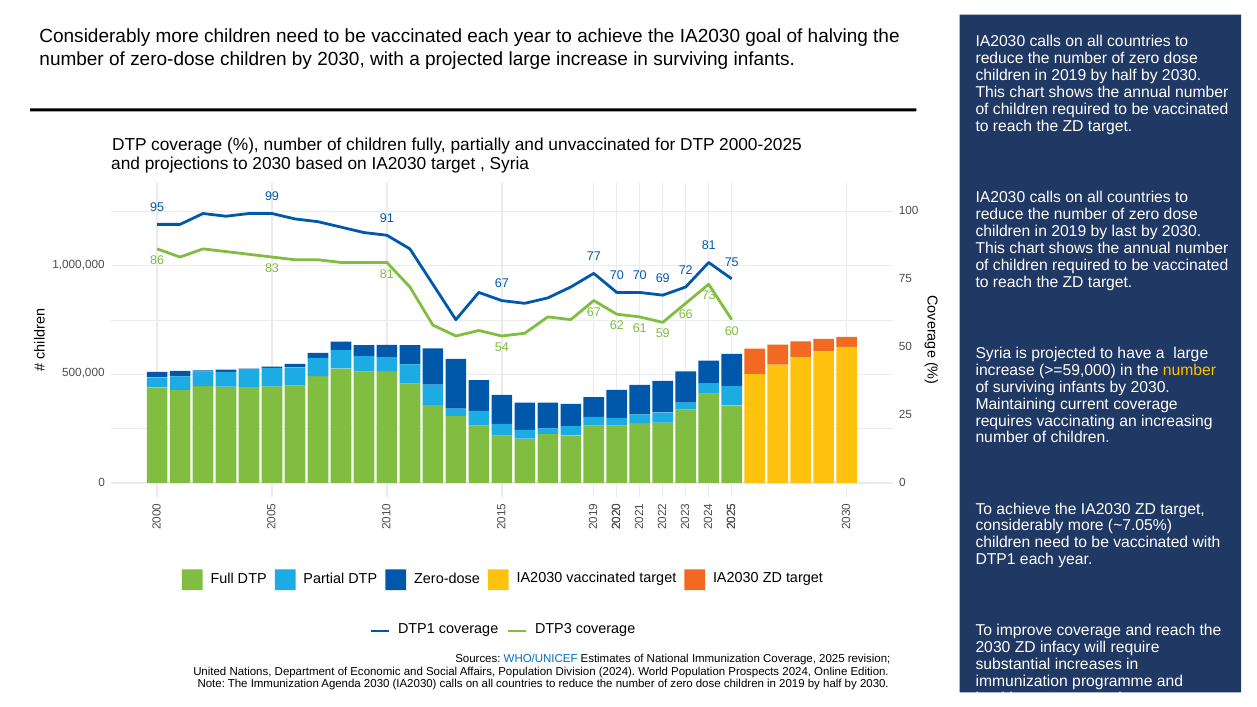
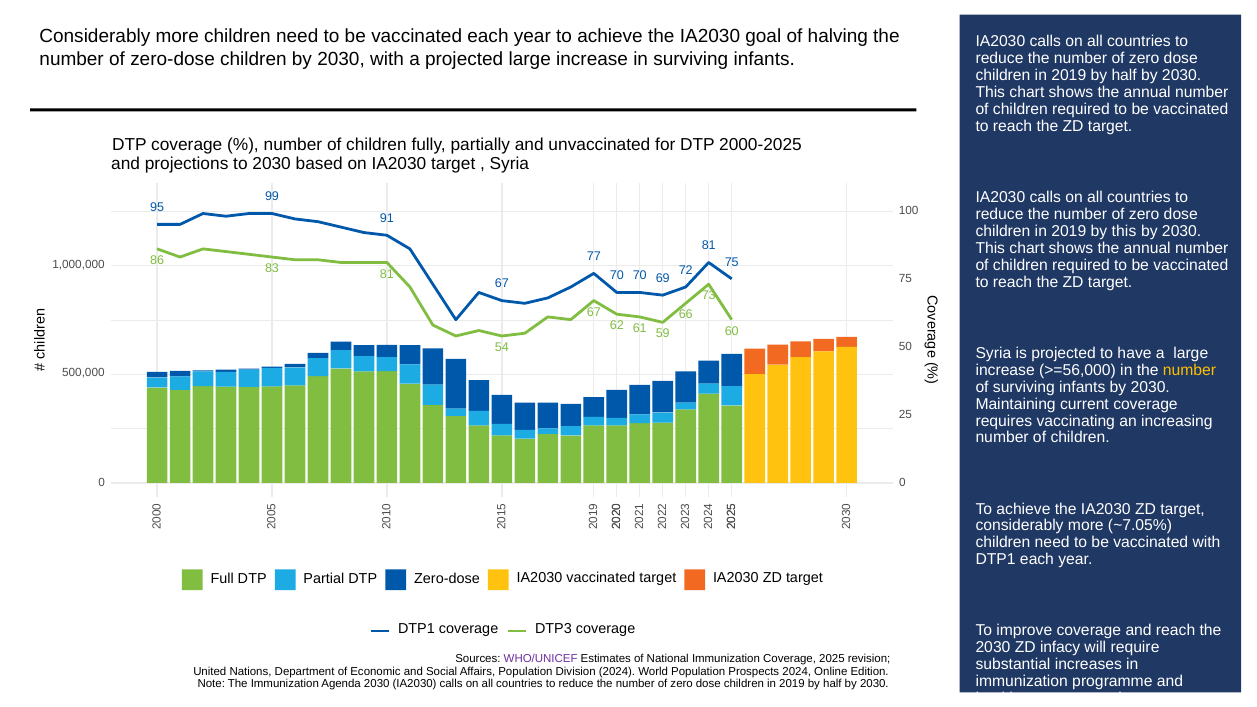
by last: last -> this (1124, 231)
>=59,000: >=59,000 -> >=56,000 (1077, 370)
WHO/UNICEF colour: blue -> purple (541, 659)
